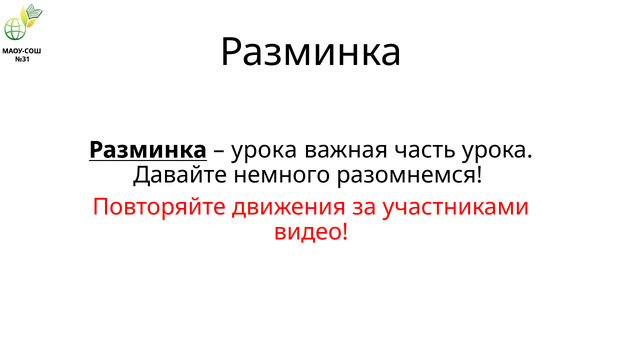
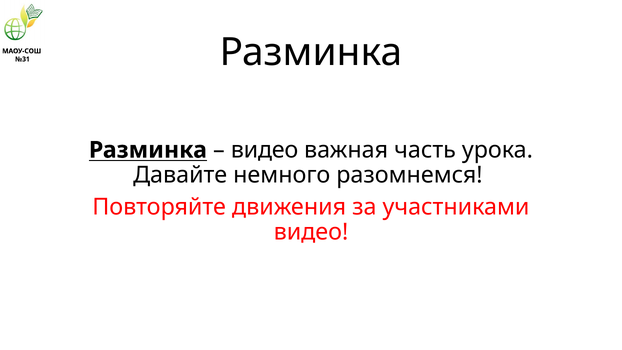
урока: урока -> видео (265, 150)
